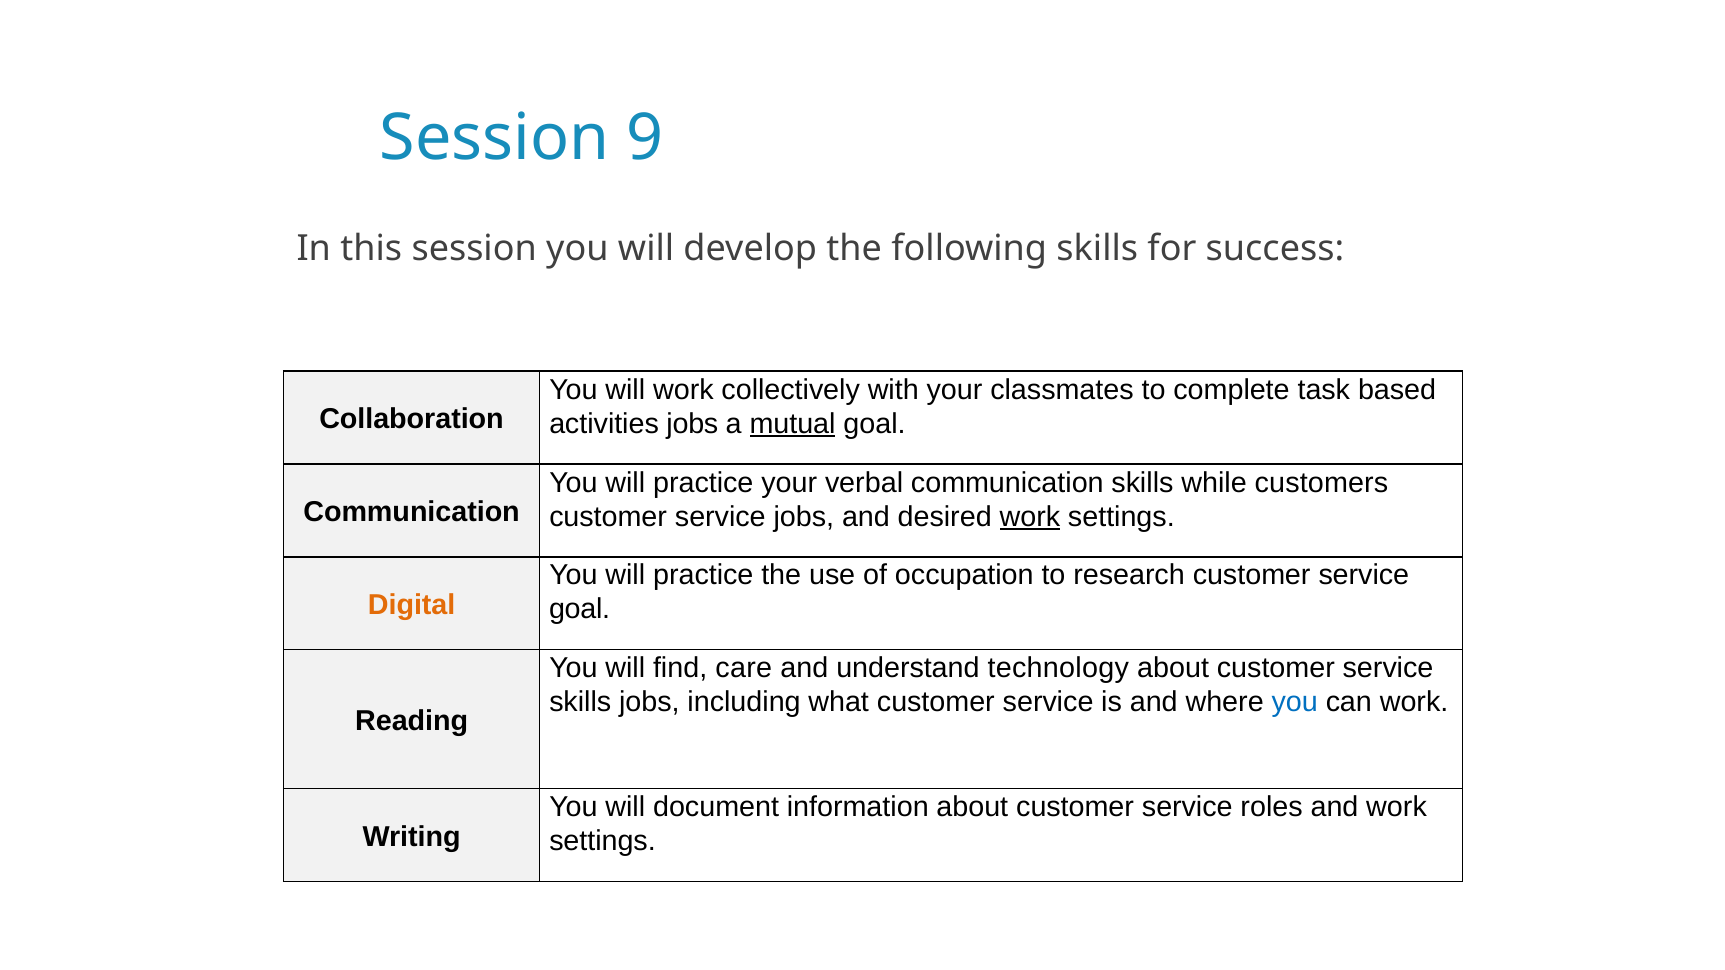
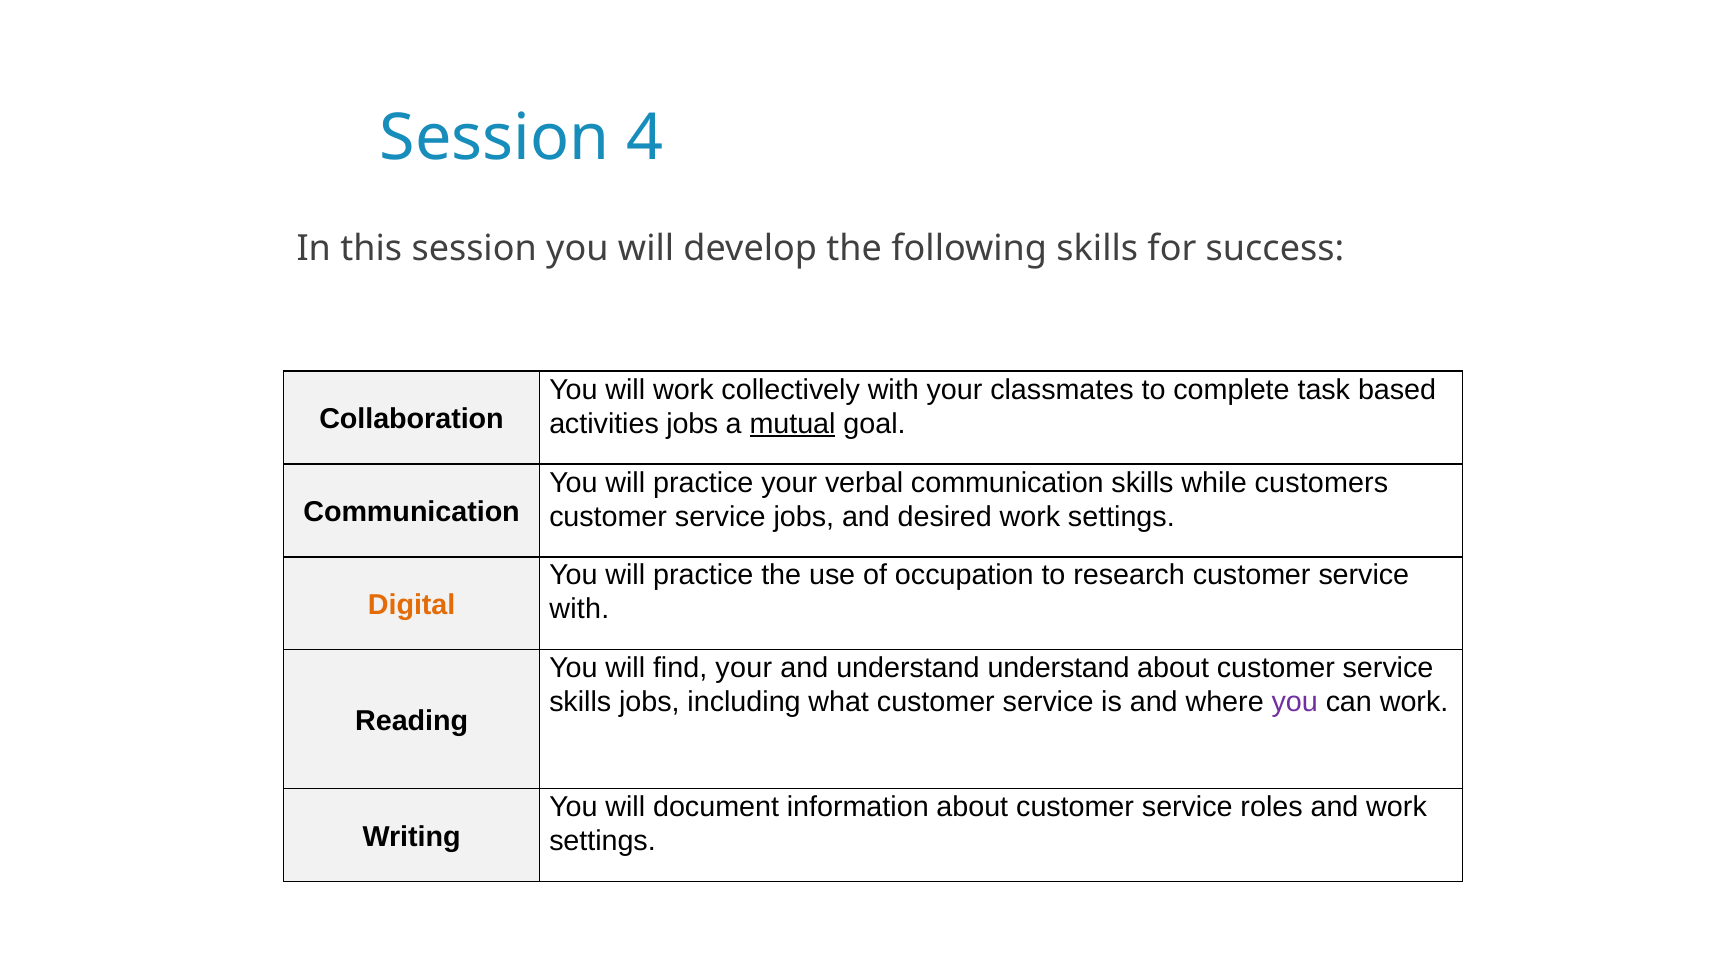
9: 9 -> 4 (645, 138)
work underline: present -> none (1030, 517)
goal: goal -> with (579, 610)
find care: care -> your (744, 668)
understand technology: technology -> understand (1059, 668)
you colour: blue -> purple (1295, 702)
